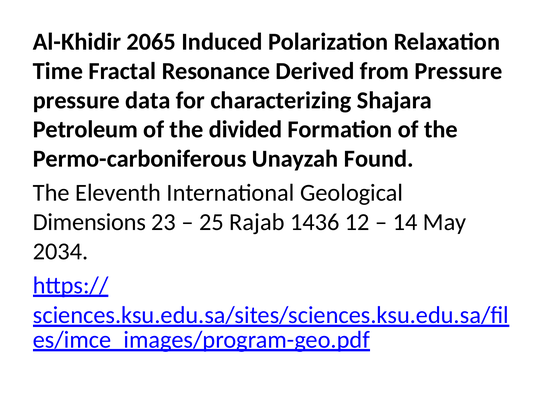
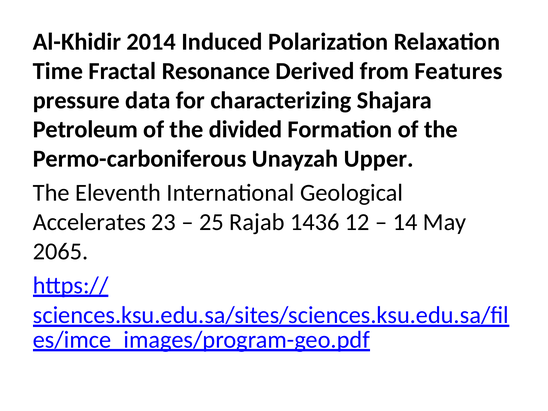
2065: 2065 -> 2014 (151, 42)
from Pressure: Pressure -> Features (458, 71)
Found: Found -> Upper (379, 159)
Dimensions: Dimensions -> Accelerates (89, 222)
2034: 2034 -> 2065 (61, 251)
